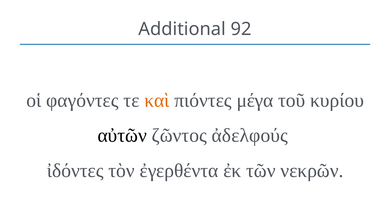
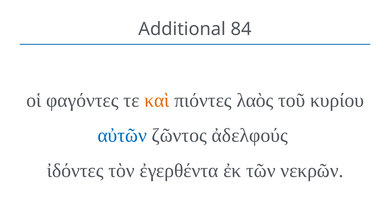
92: 92 -> 84 (241, 29)
μέγα: μέγα -> λαὸς (255, 100)
αὐτῶν colour: black -> blue (122, 135)
